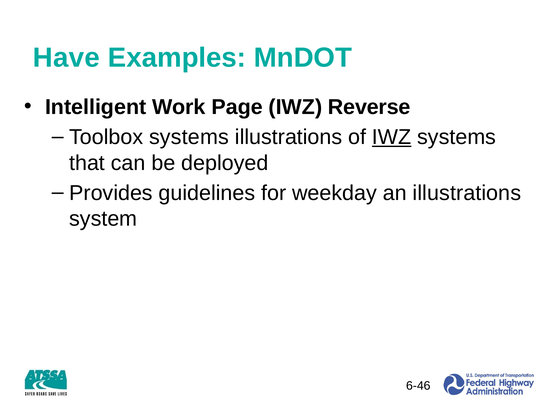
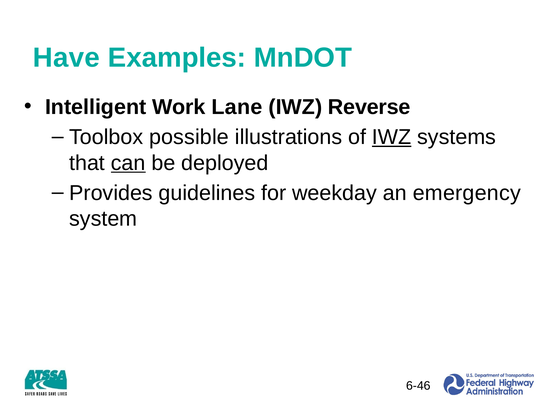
Page: Page -> Lane (237, 107)
Toolbox systems: systems -> possible (189, 137)
can underline: none -> present (128, 163)
an illustrations: illustrations -> emergency (467, 193)
